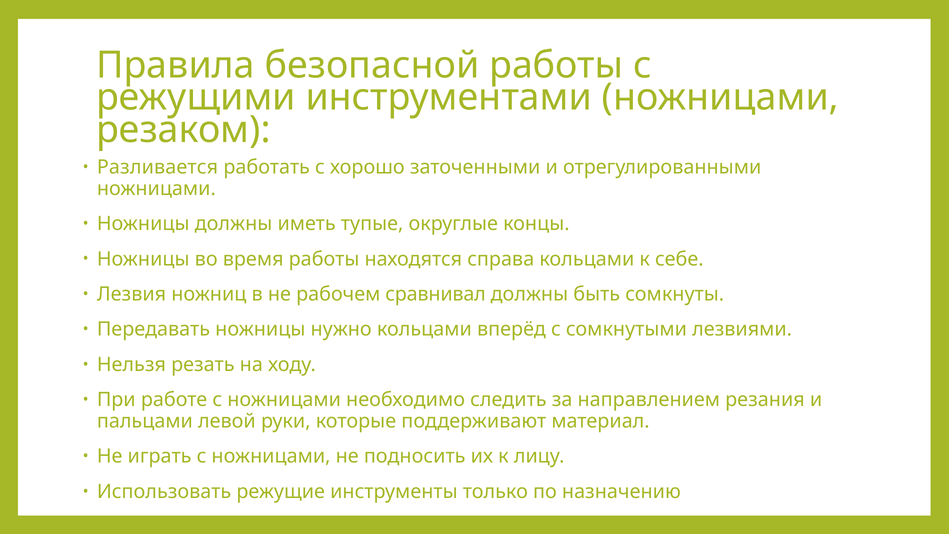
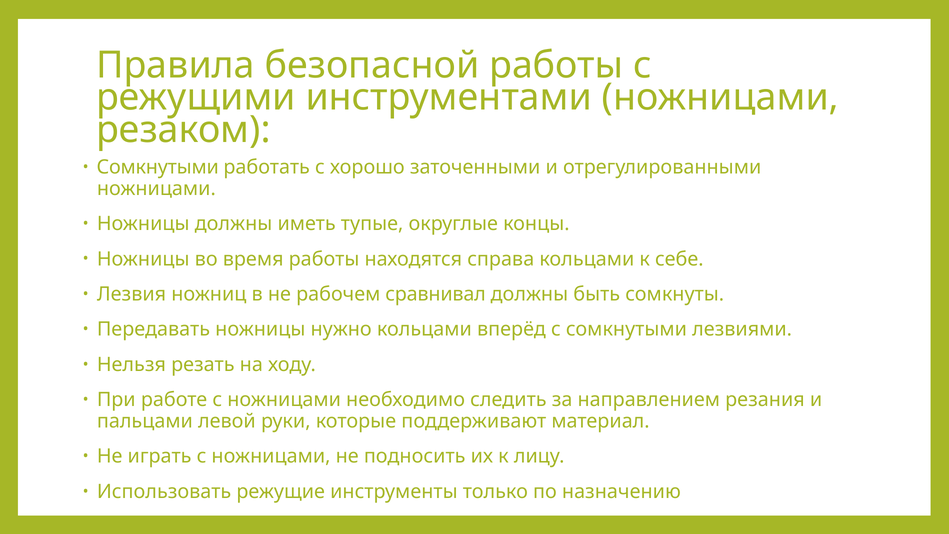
Разливается: Разливается -> Сомкнутыми (158, 167)
